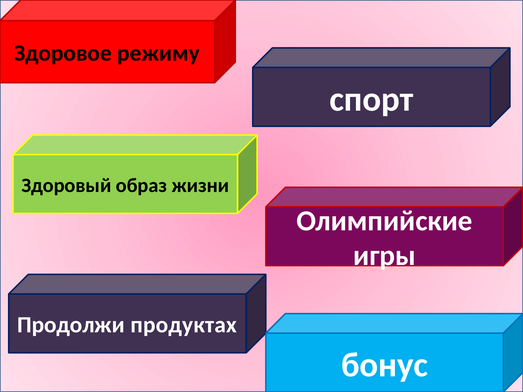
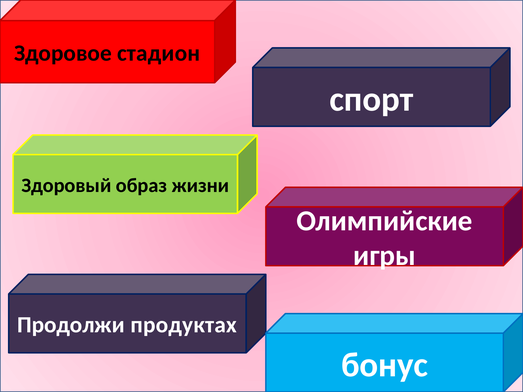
режиму: режиму -> стадион (159, 53)
